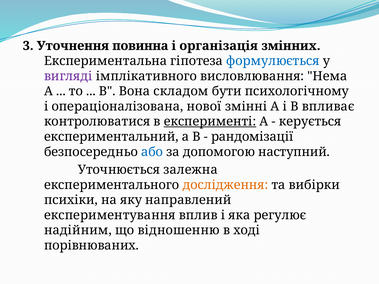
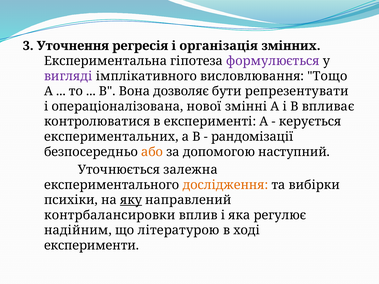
повинна: повинна -> регресія (140, 46)
формулюється colour: blue -> purple (273, 61)
Нема: Нема -> Тощо (327, 76)
складом: складом -> дозволяє (181, 91)
психологічному: психологічному -> репрезентувати (297, 91)
експерименті underline: present -> none (210, 122)
експериментальний: експериментальний -> експериментальних (111, 137)
або colour: blue -> orange (152, 152)
яку underline: none -> present (131, 200)
експериментування: експериментування -> контрбалансировки (110, 215)
відношенню: відношенню -> літературою (179, 231)
порівнюваних: порівнюваних -> експерименти (91, 246)
